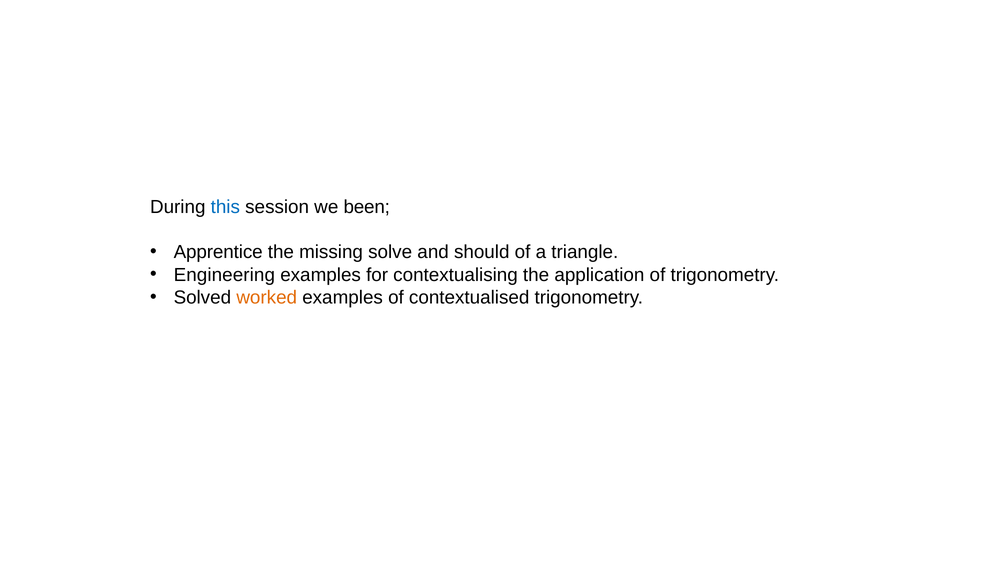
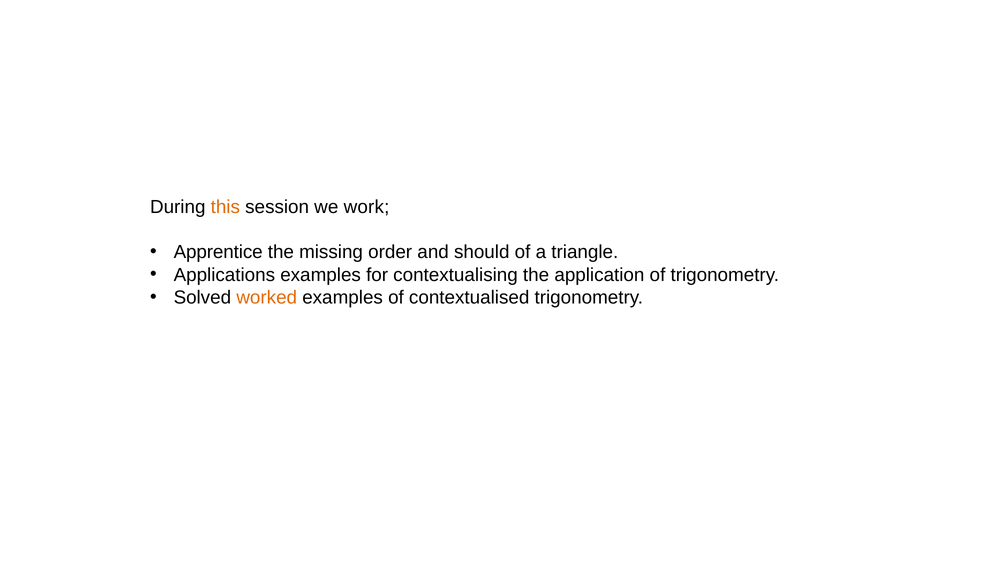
this colour: blue -> orange (225, 207)
been: been -> work (367, 207)
solve: solve -> order (390, 252)
Engineering: Engineering -> Applications (224, 274)
